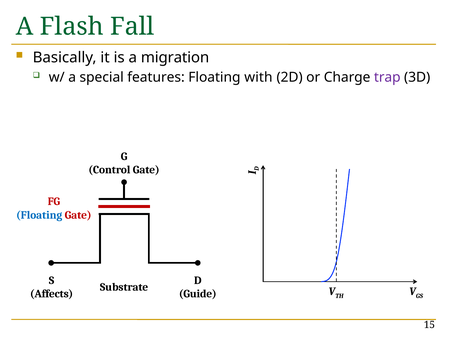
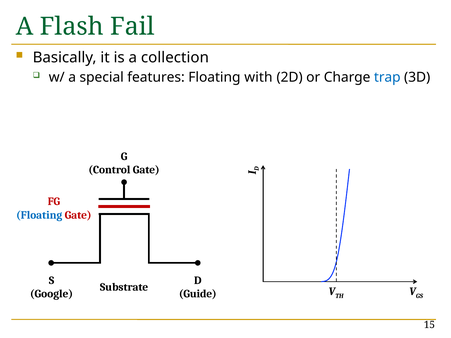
Fall: Fall -> Fail (132, 27)
migration: migration -> collection (175, 57)
trap colour: purple -> blue (387, 77)
Affects: Affects -> Google (51, 294)
